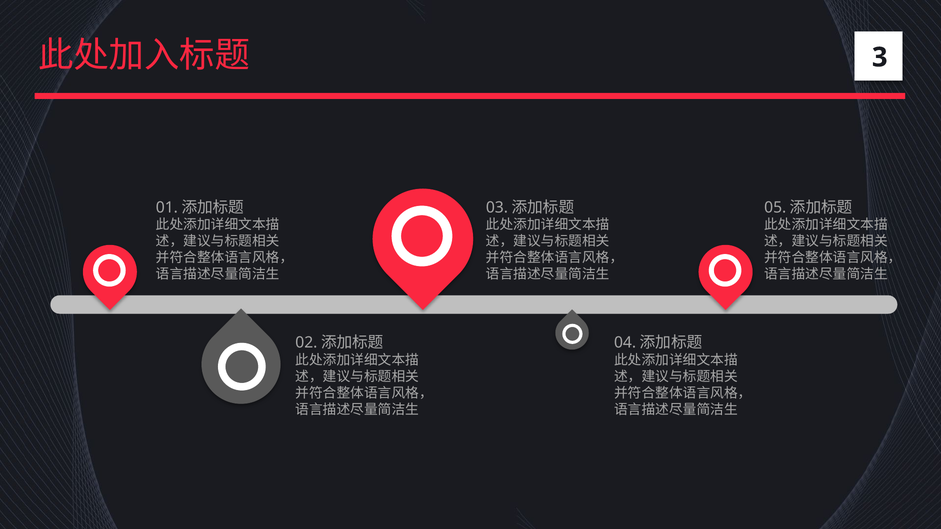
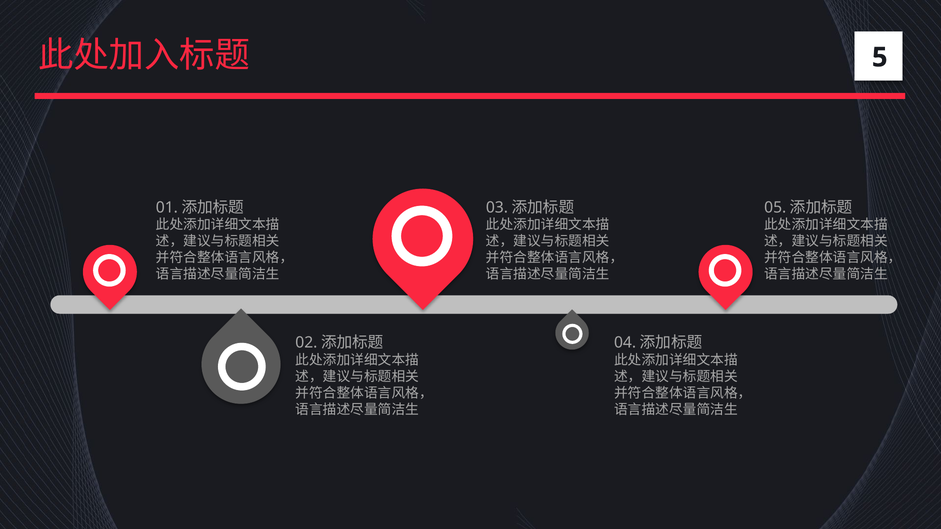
3: 3 -> 5 (880, 57)
